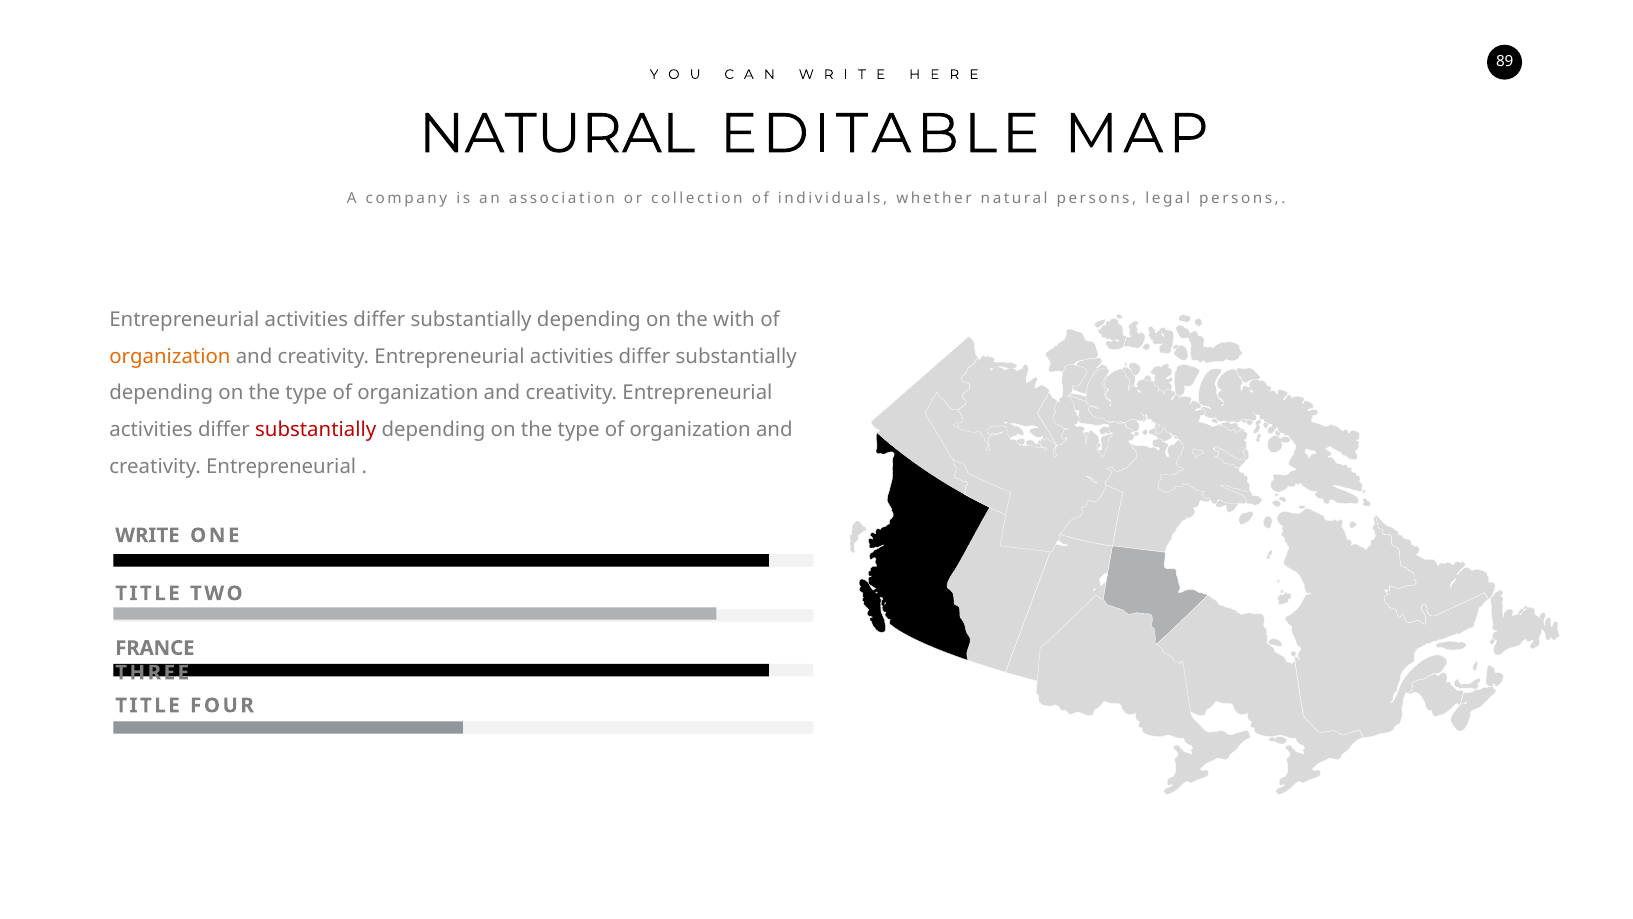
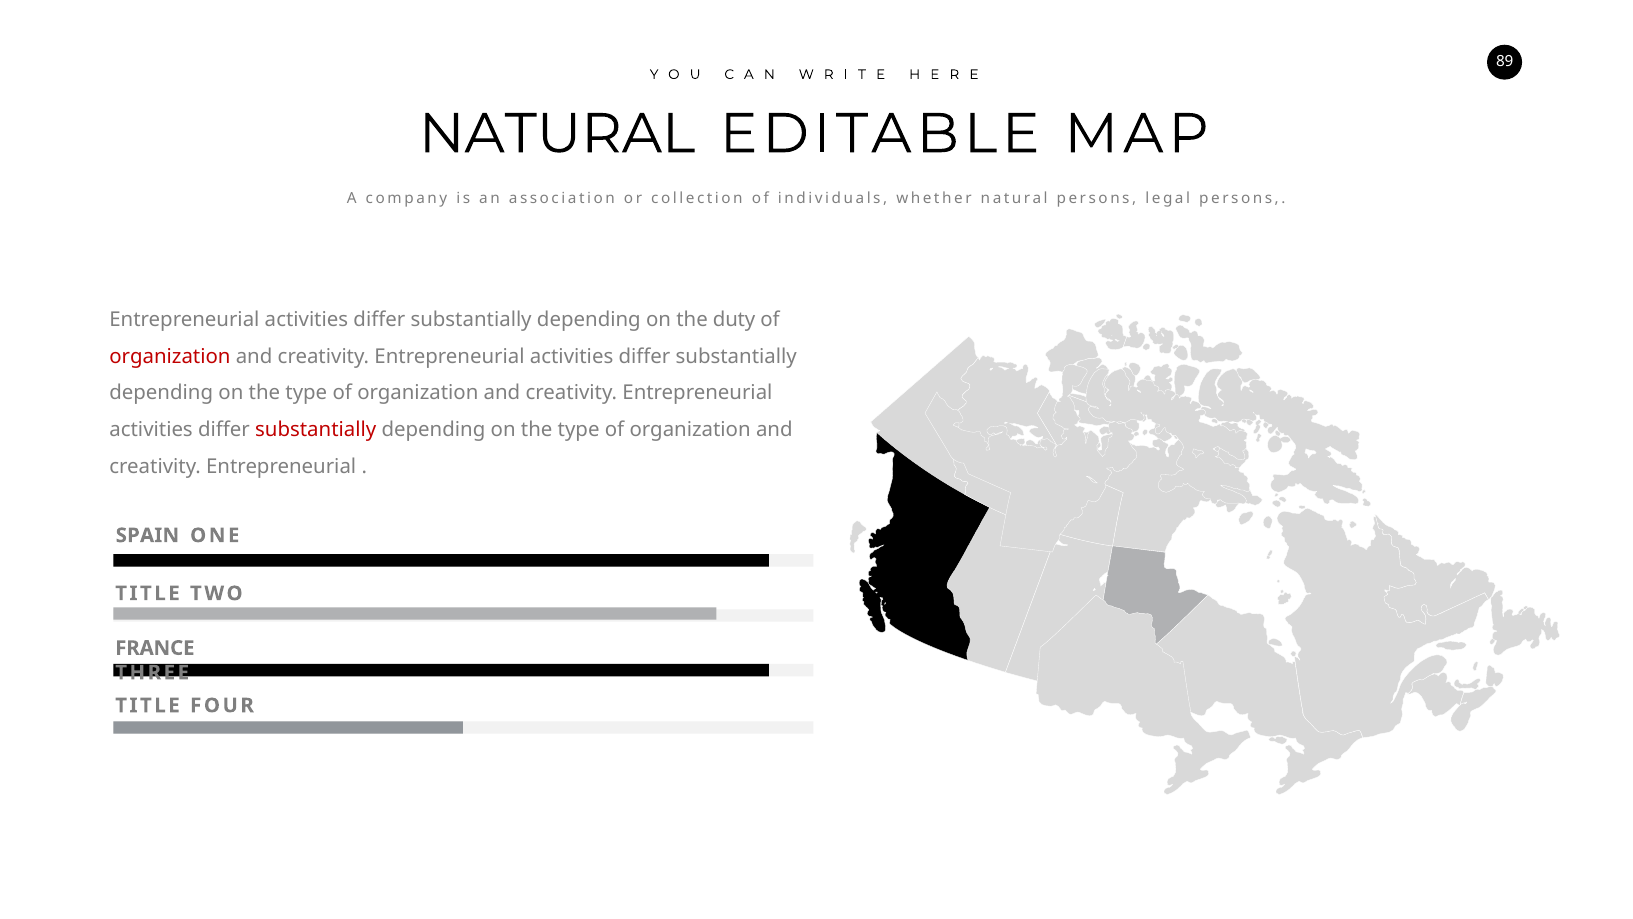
with: with -> duty (734, 320)
organization colour: orange -> red (170, 356)
WRITE: WRITE -> SPAIN (147, 535)
